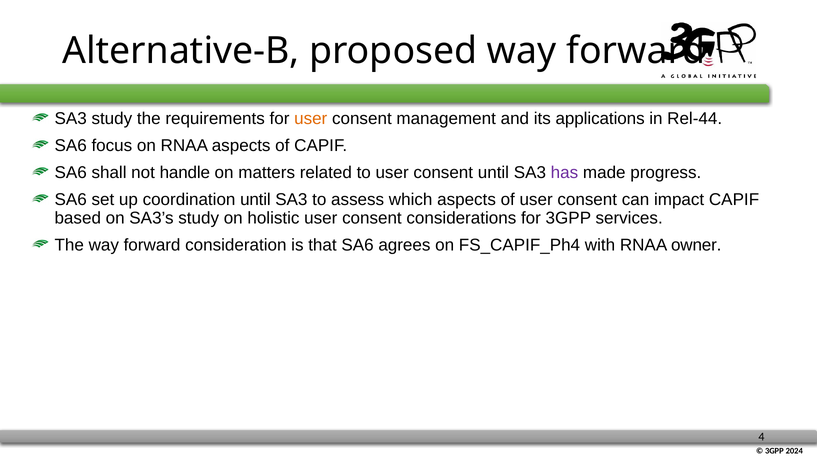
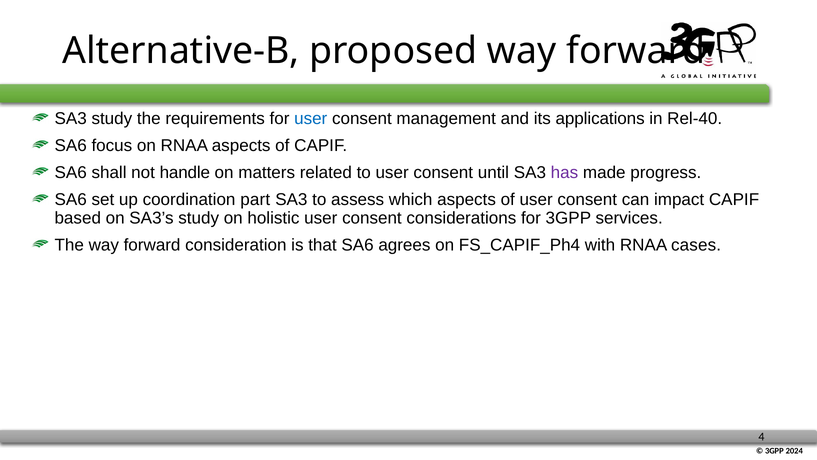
user colour: orange -> blue (311, 119)
Rel-44: Rel-44 -> Rel-40 (695, 119)
coordination until: until -> part (255, 199)
owner: owner -> cases (696, 245)
